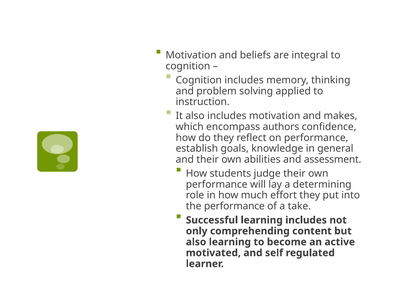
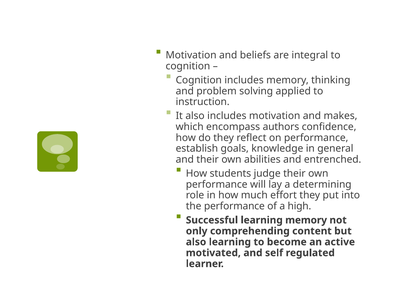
assessment: assessment -> entrenched (333, 160)
take: take -> high (299, 206)
learning includes: includes -> memory (306, 220)
